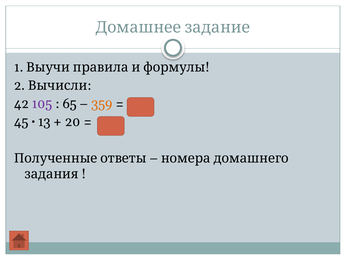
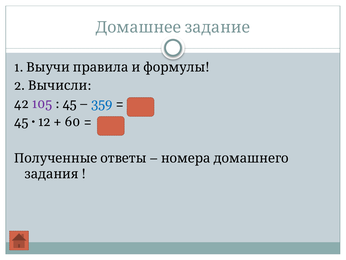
65: 65 -> 45 (70, 104)
359 colour: orange -> blue (102, 104)
13: 13 -> 12 (44, 122)
20: 20 -> 60 (73, 122)
